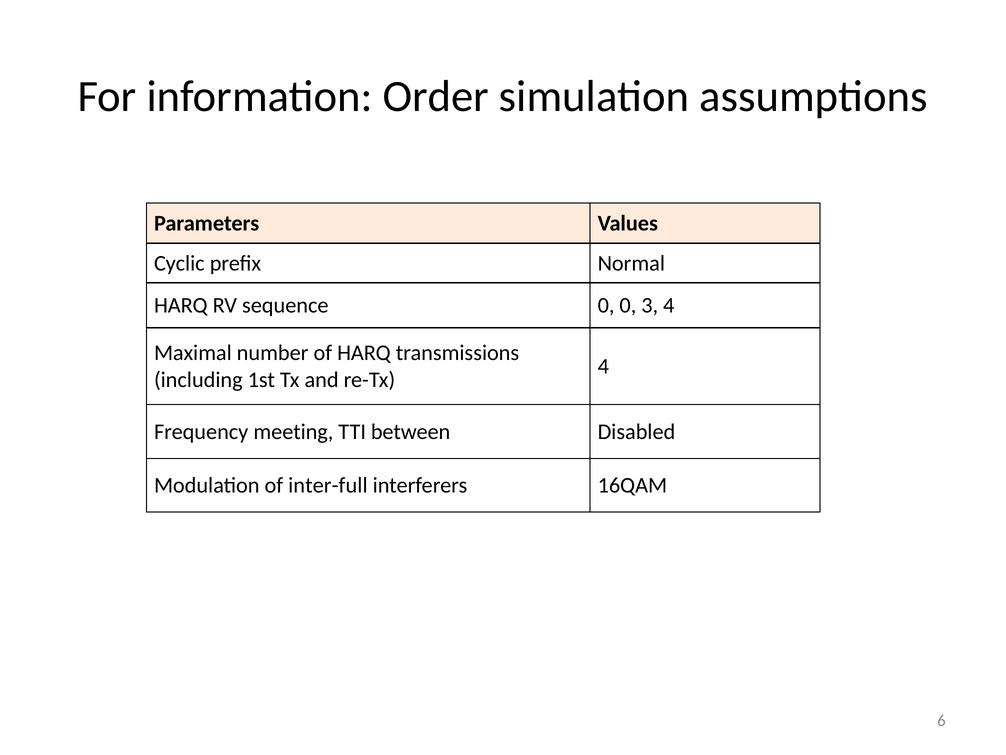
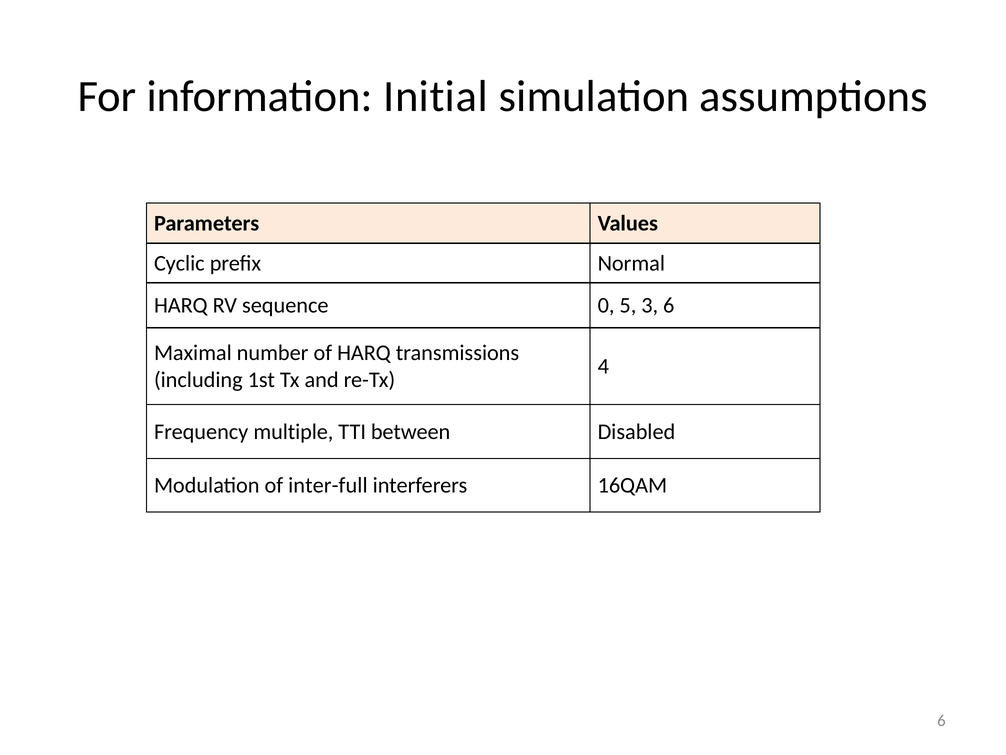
Order: Order -> Initial (436, 96)
0 0: 0 -> 5 (628, 305)
3 4: 4 -> 6 (669, 305)
meeting: meeting -> multiple (293, 431)
